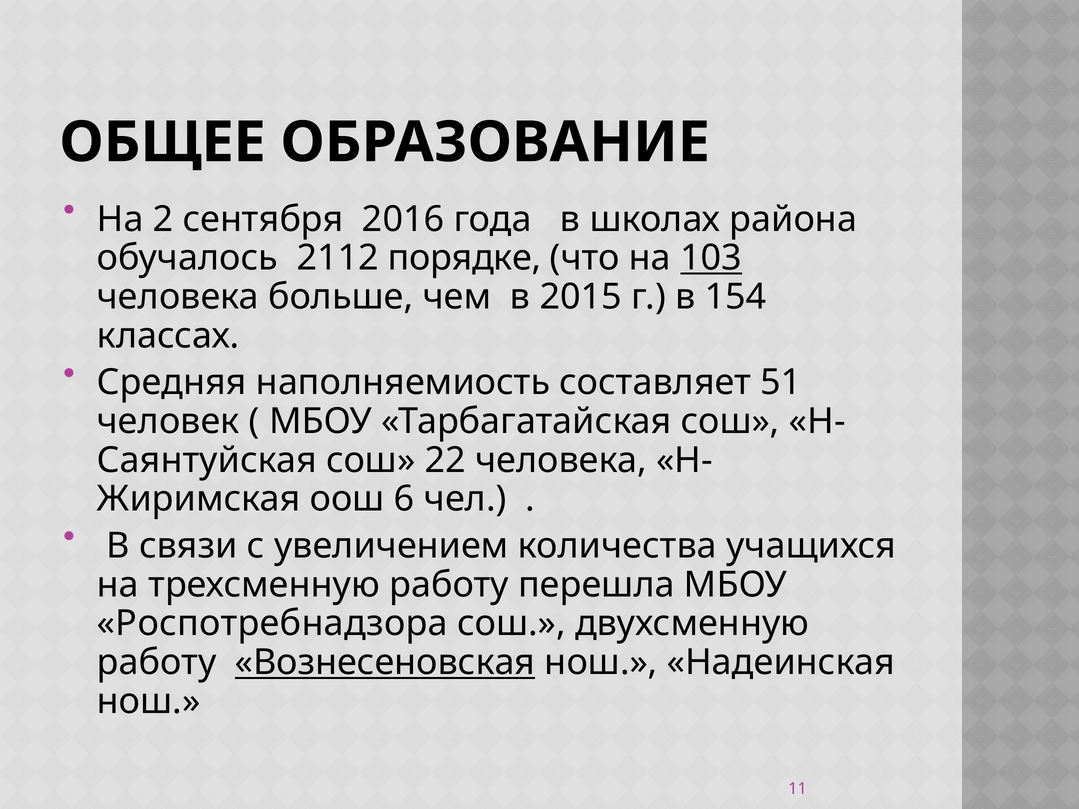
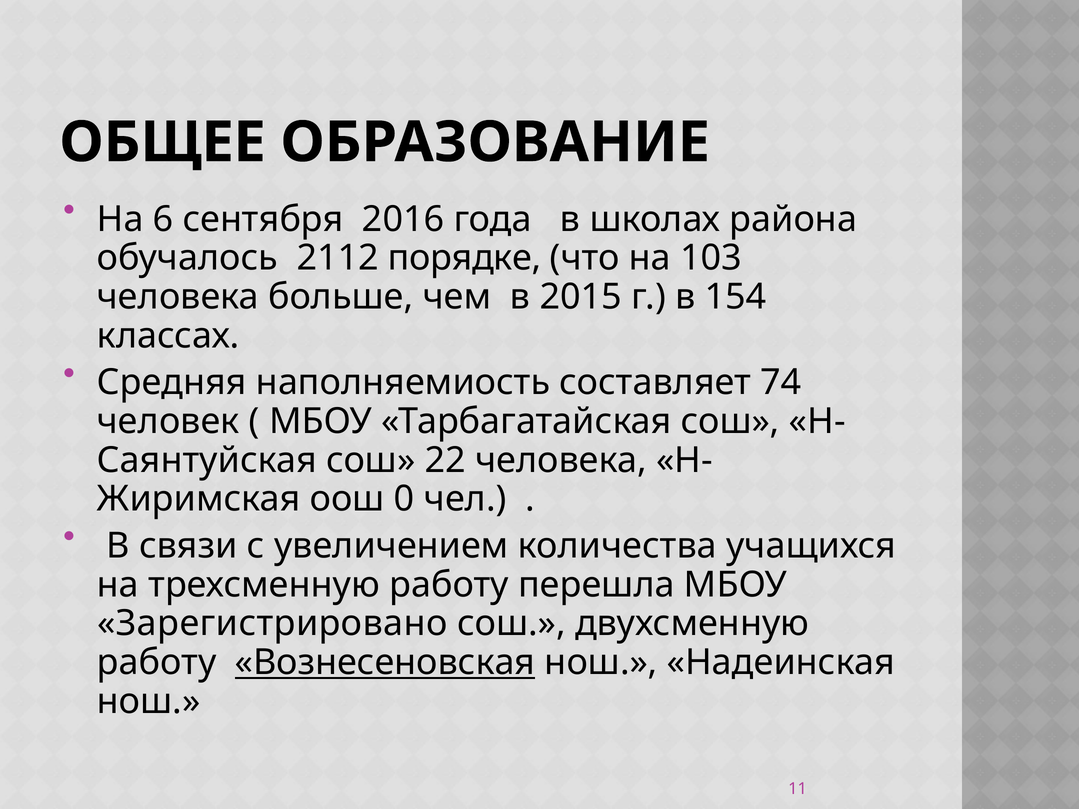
2: 2 -> 6 (163, 219)
103 underline: present -> none (711, 258)
51: 51 -> 74 (781, 383)
6: 6 -> 0 (404, 499)
Роспотребнадзора: Роспотребнадзора -> Зарегистрировано (272, 624)
